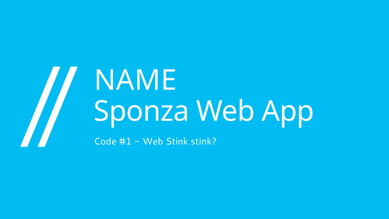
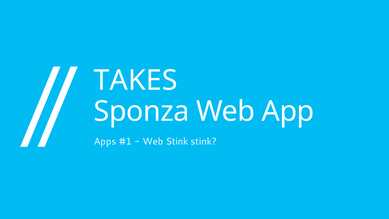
NAME: NAME -> TAKES (136, 80)
Code: Code -> Apps (105, 141)
